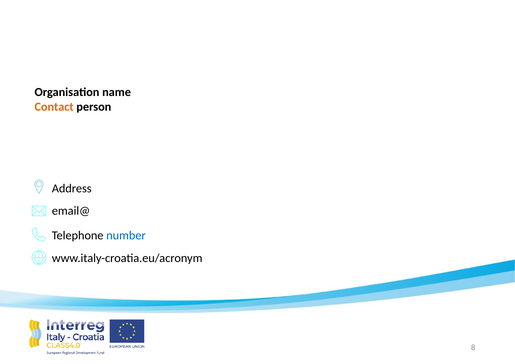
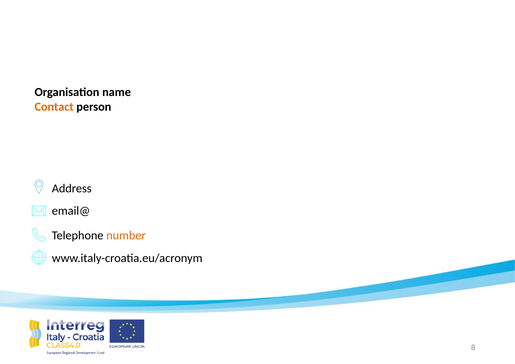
number colour: blue -> orange (126, 235)
